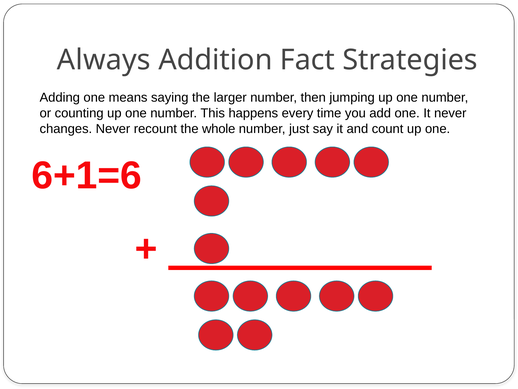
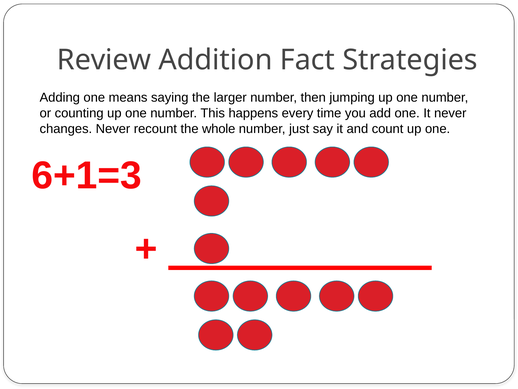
Always: Always -> Review (104, 60)
6+1=6: 6+1=6 -> 6+1=3 (87, 175)
